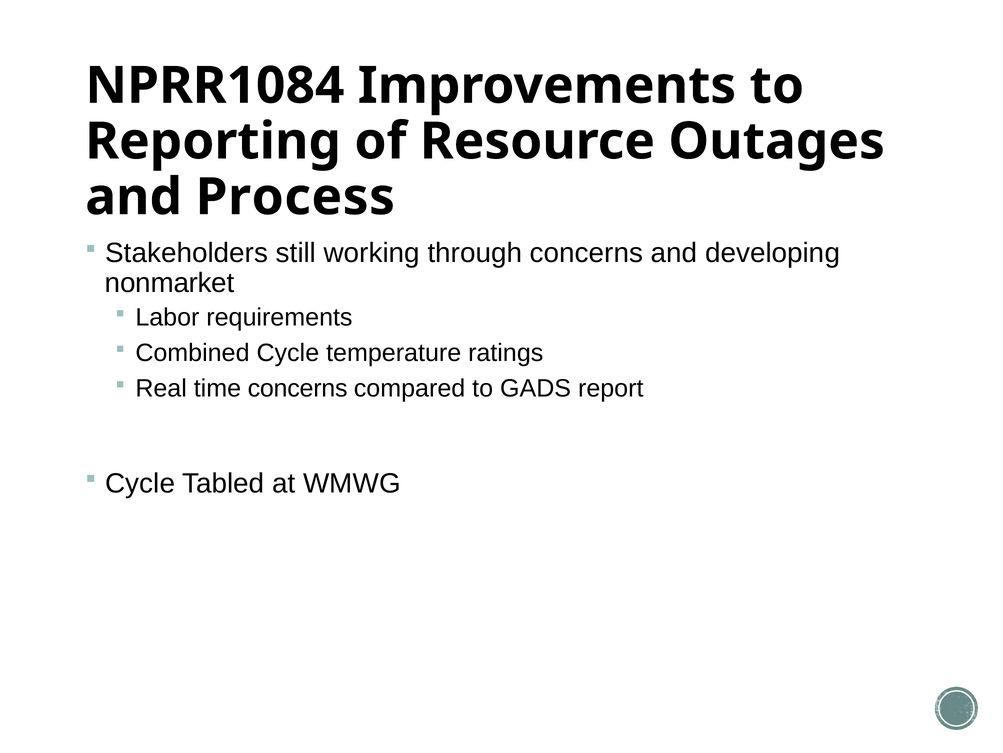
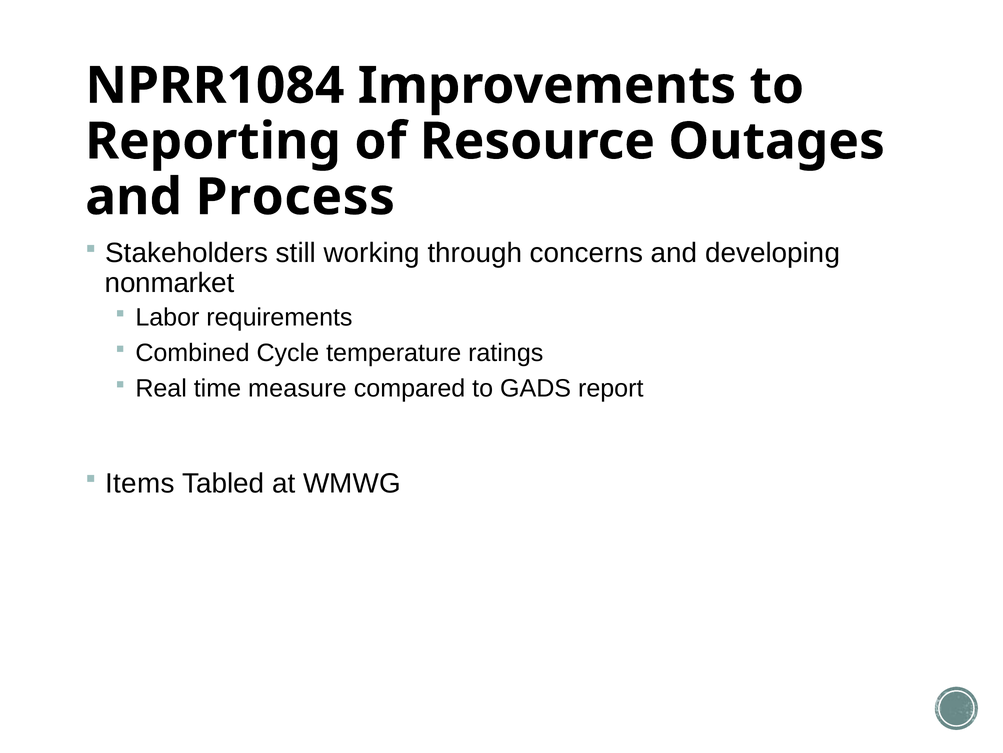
time concerns: concerns -> measure (297, 388)
Cycle: Cycle -> Items (140, 483)
